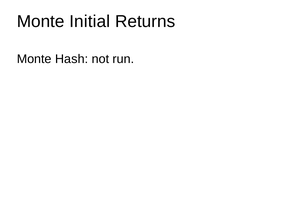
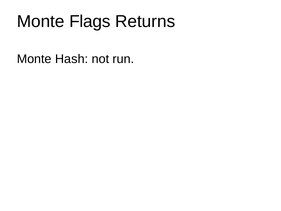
Initial: Initial -> Flags (90, 21)
